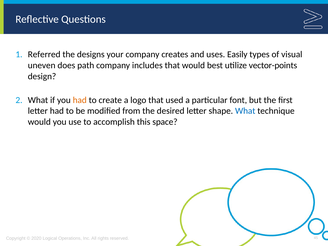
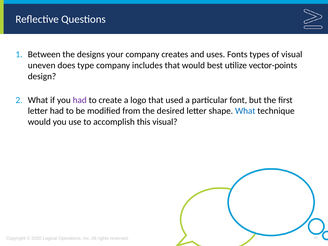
Referred: Referred -> Between (44, 54)
Easily: Easily -> Fonts (237, 54)
path: path -> type (86, 65)
had colour: orange -> purple (80, 100)
this space: space -> visual (165, 122)
